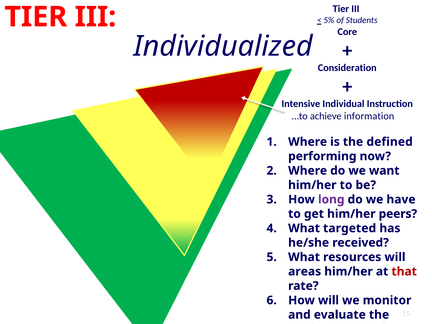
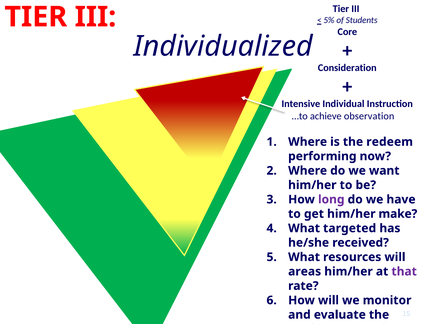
information: information -> observation (369, 116)
defined: defined -> redeem (390, 142)
peers: peers -> make (398, 214)
that colour: red -> purple (404, 271)
